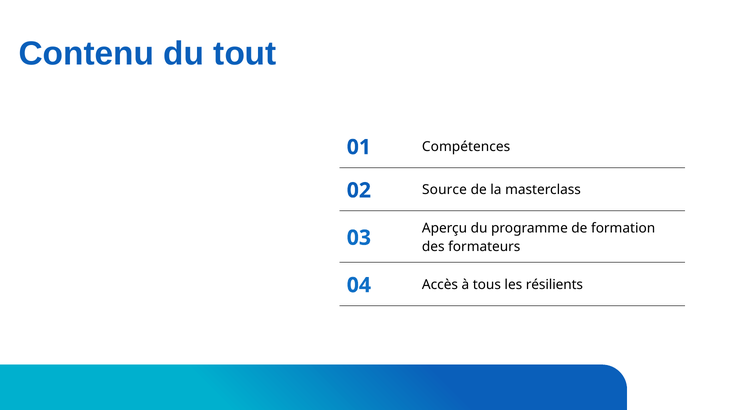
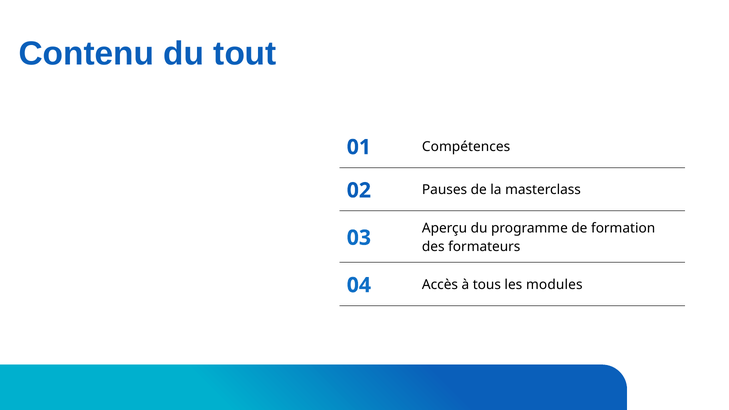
Source: Source -> Pauses (445, 190)
résilients: résilients -> modules (554, 285)
